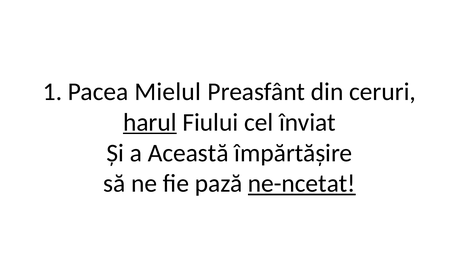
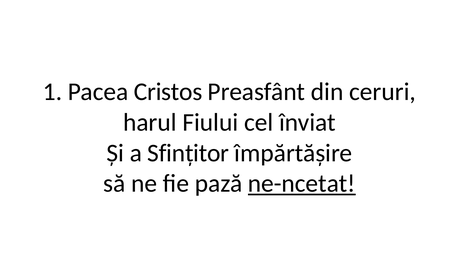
Mielul: Mielul -> Cristos (168, 92)
harul underline: present -> none (150, 122)
Această: Această -> Sfințitor (188, 153)
